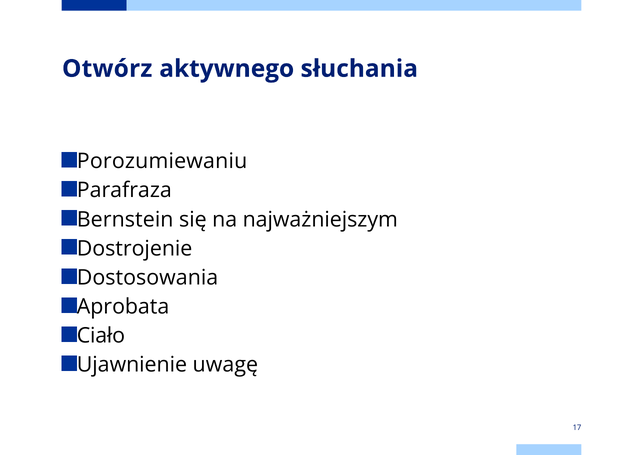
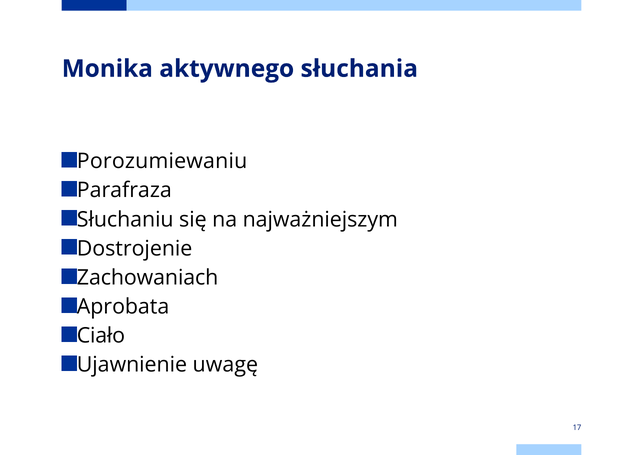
Otwórz: Otwórz -> Monika (107, 69)
Bernstein: Bernstein -> Słuchaniu (125, 219)
Dostosowania: Dostosowania -> Zachowaniach (148, 277)
